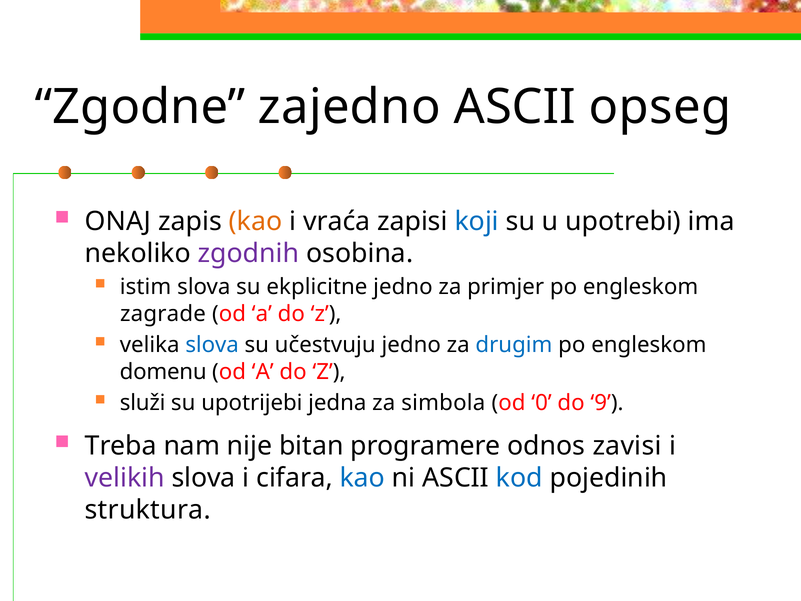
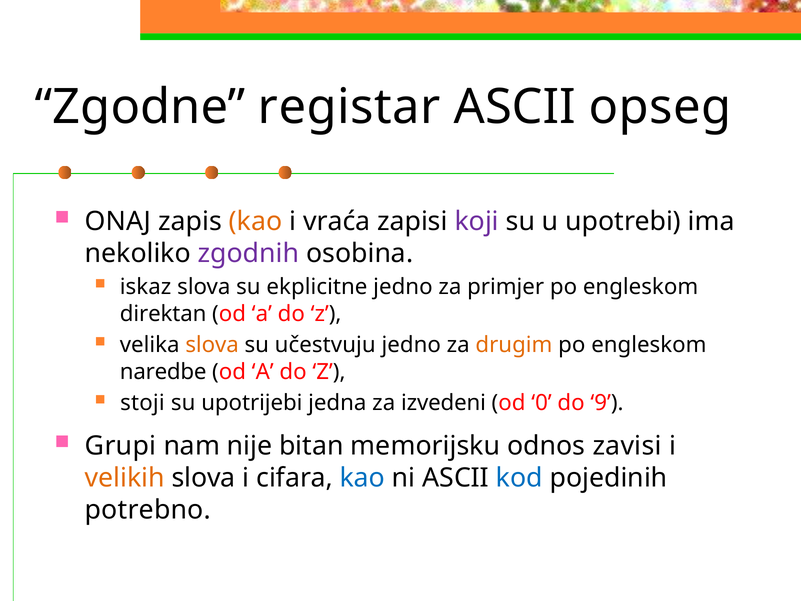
zajedno: zajedno -> registar (349, 107)
koji colour: blue -> purple (477, 221)
istim: istim -> iskaz (146, 287)
zagrade: zagrade -> direktan (163, 314)
slova colour: blue -> orange (212, 345)
drugim colour: blue -> orange (514, 345)
domenu: domenu -> naredbe (163, 372)
služi: služi -> stoji (142, 403)
simbola: simbola -> izvedeni (444, 403)
Treba: Treba -> Grupi (121, 446)
programere: programere -> memorijsku (425, 446)
velikih colour: purple -> orange (125, 478)
struktura: struktura -> potrebno (148, 510)
